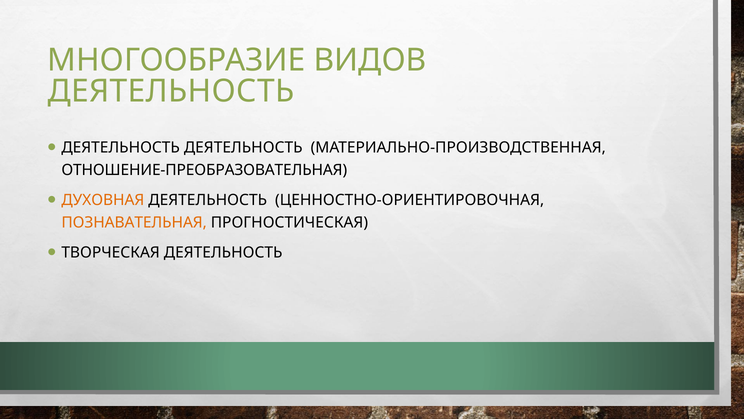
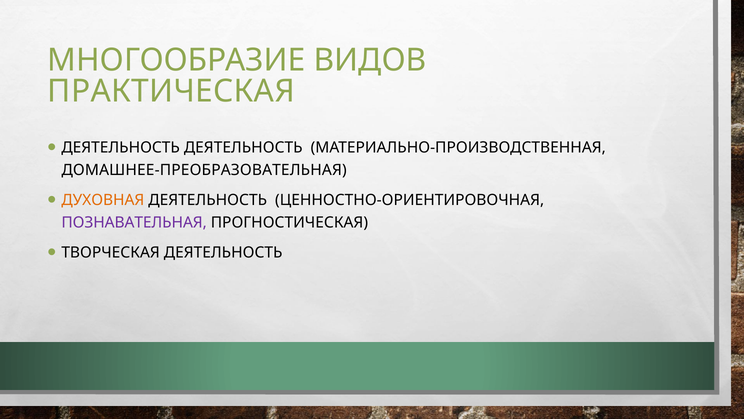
ДЕЯТЕЛЬНОСТЬ: ДЕЯТЕЛЬНОСТЬ -> ПРАКТИЧЕСКАЯ (171, 91)
ОТНОШЕНИЕ-ПРЕОБРАЗОВАТЕЛЬНАЯ: ОТНОШЕНИЕ-ПРЕОБРАЗОВАТЕЛЬНАЯ -> ДОМАШНЕЕ-ПРЕОБРАЗОВАТЕЛЬНАЯ (204, 170)
ПОЗНАВАТЕЛЬНАЯ colour: orange -> purple (134, 222)
